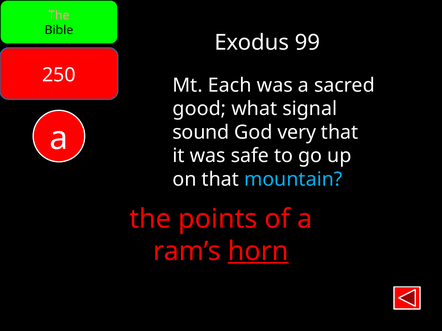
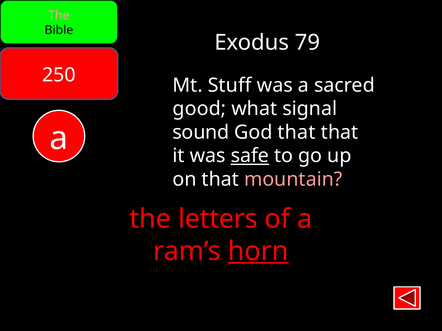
99: 99 -> 79 (307, 43)
Each: Each -> Stuff (230, 85)
God very: very -> that (297, 132)
safe underline: none -> present (250, 156)
mountain colour: light blue -> pink (293, 180)
points: points -> letters (218, 219)
